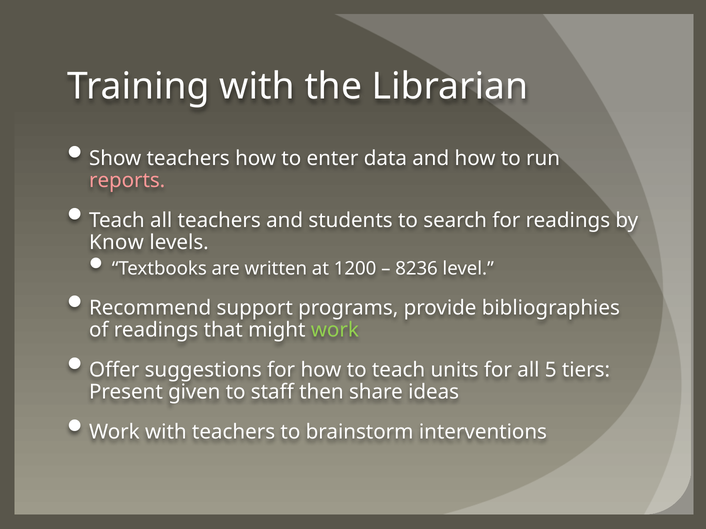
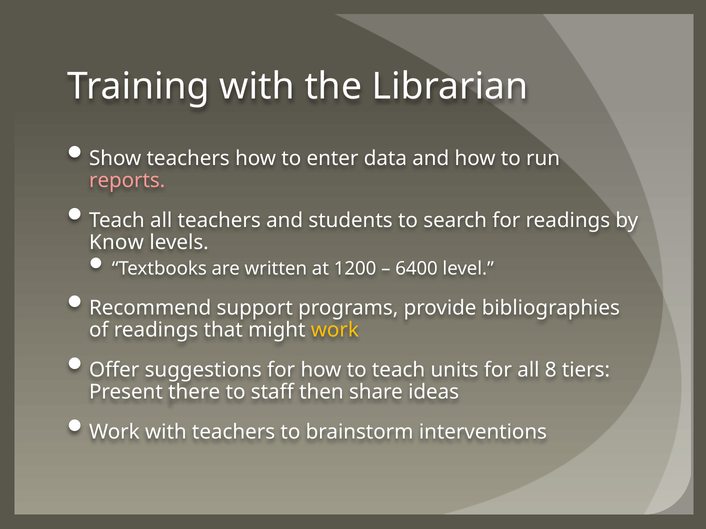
8236: 8236 -> 6400 (417, 269)
work colour: light green -> yellow (335, 330)
5: 5 -> 8 (551, 370)
given: given -> there (194, 393)
